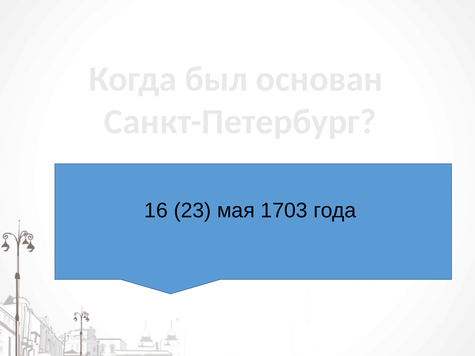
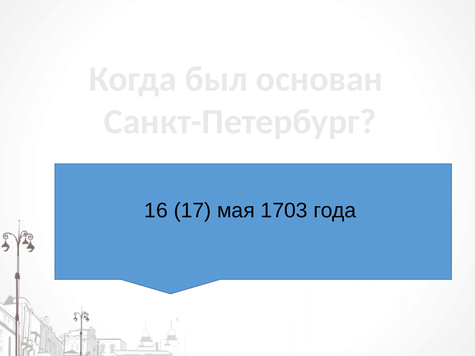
23: 23 -> 17 (192, 211)
